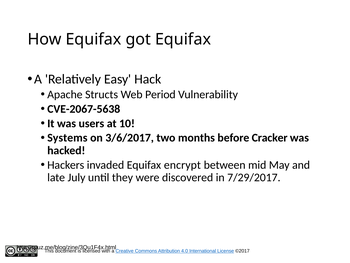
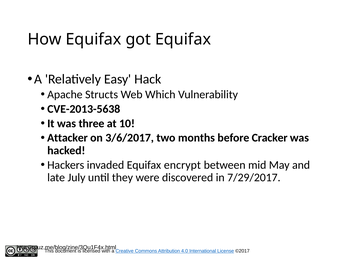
Period: Period -> Which (160, 94)
CVE-2067-5638: CVE-2067-5638 -> CVE-2013-5638 (84, 109)
users: users -> three (91, 123)
Systems: Systems -> Attacker (67, 138)
